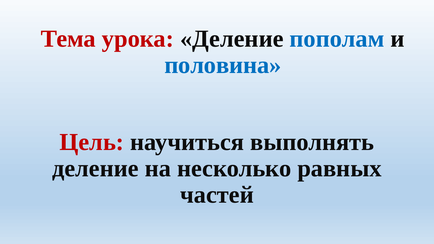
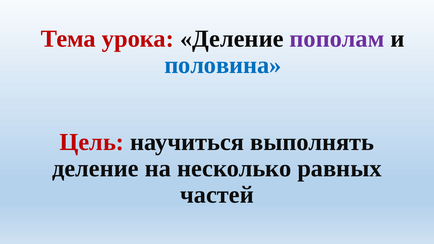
пополам colour: blue -> purple (337, 39)
